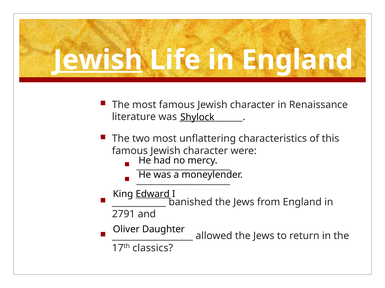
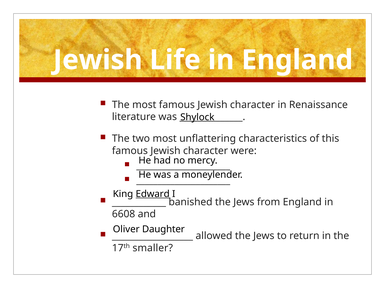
Jewish underline: present -> none (98, 60)
2791: 2791 -> 6608 (124, 215)
classics: classics -> smaller (153, 249)
